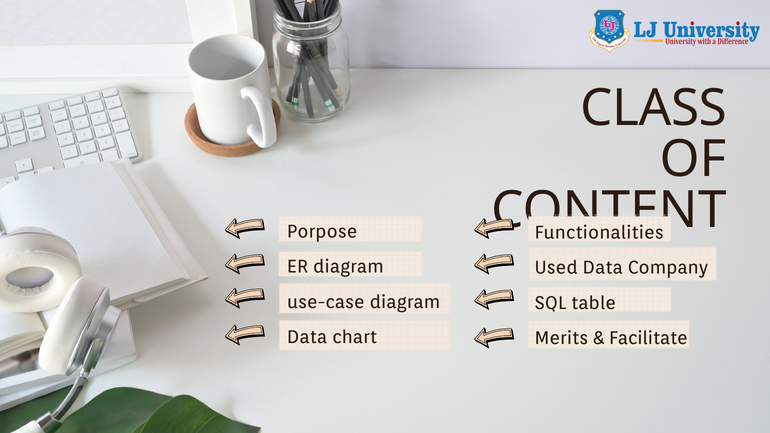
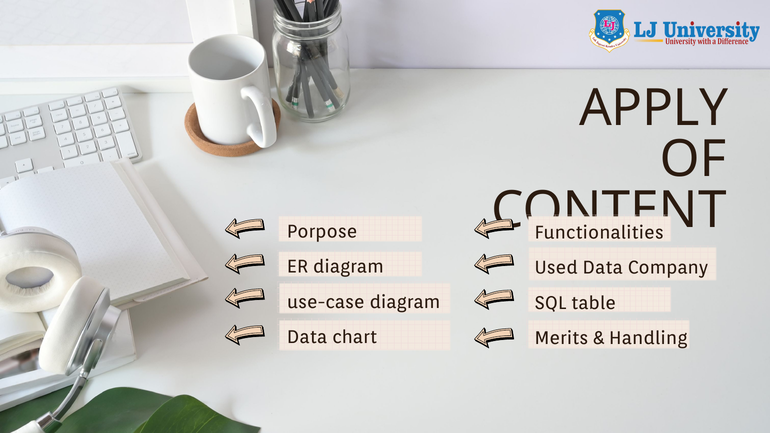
CLASS: CLASS -> APPLY (654, 108)
Facilitate: Facilitate -> Handling (648, 338)
